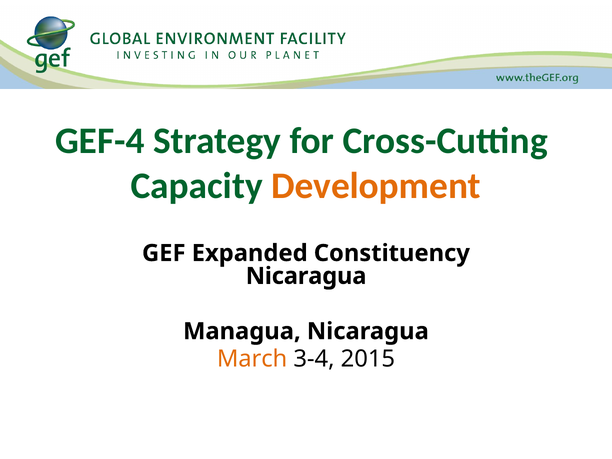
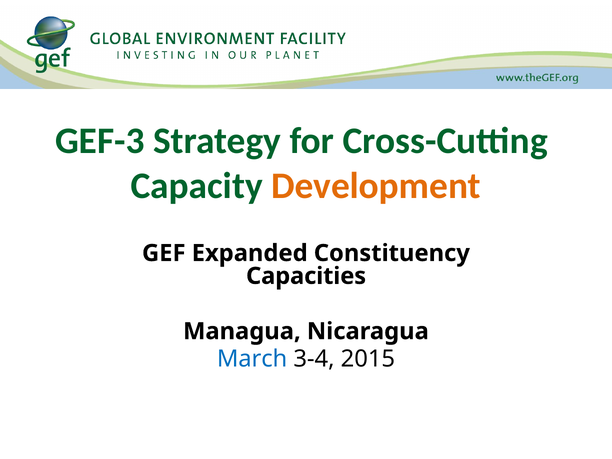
GEF-4: GEF-4 -> GEF-3 (100, 141)
Nicaragua: Nicaragua -> Capacities (306, 276)
March colour: orange -> blue (252, 359)
